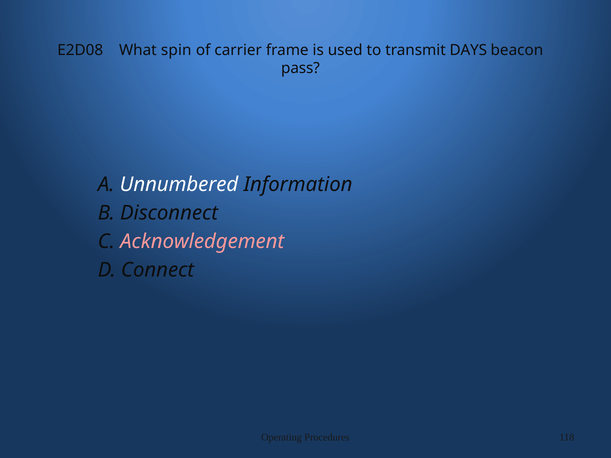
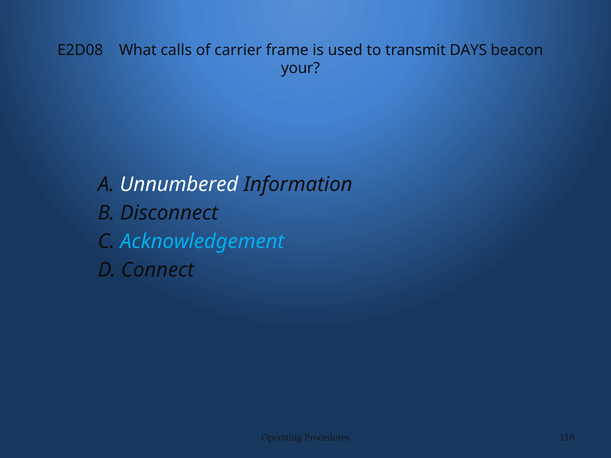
spin: spin -> calls (176, 50)
pass: pass -> your (300, 68)
Acknowledgement colour: pink -> light blue (202, 242)
